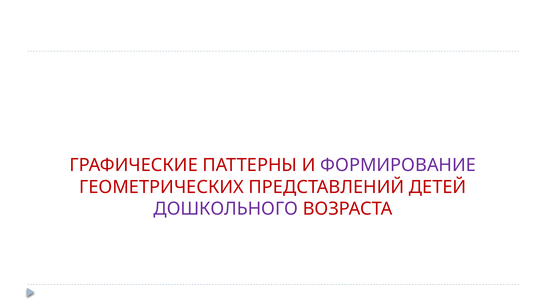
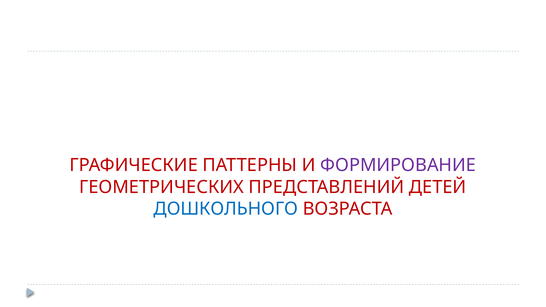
ДОШКОЛЬНОГО colour: purple -> blue (226, 209)
